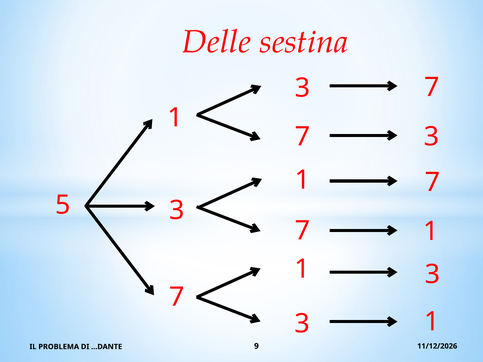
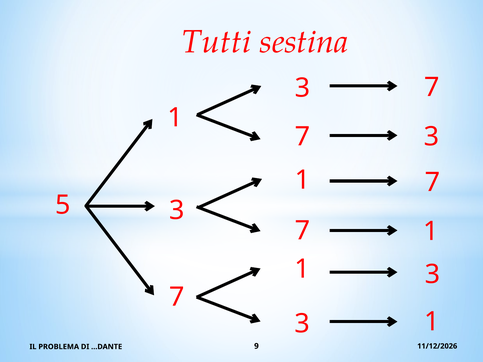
Delle: Delle -> Tutti (216, 42)
